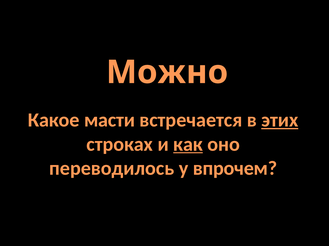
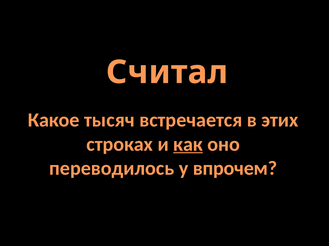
Можно: Можно -> Считал (167, 72)
масти: масти -> тысяч (109, 120)
этих underline: present -> none (280, 120)
